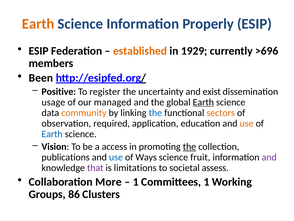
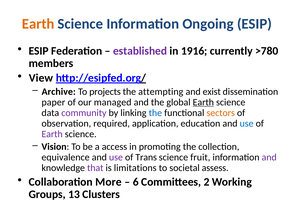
Properly: Properly -> Ongoing (208, 24)
established colour: orange -> purple (140, 51)
1929: 1929 -> 1916 (194, 51)
>696: >696 -> >780 (267, 51)
Been: Been -> View (41, 78)
Positive: Positive -> Archive (59, 91)
register: register -> projects (105, 91)
uncertainty: uncertainty -> attempting (161, 91)
usage: usage -> paper (53, 102)
community colour: orange -> purple (84, 113)
use colour: orange -> blue (247, 123)
Earth colour: blue -> purple (52, 134)
the underline: present -> none (190, 146)
publications: publications -> equivalence (66, 157)
use colour: blue -> purple (116, 157)
Ways: Ways -> Trans (146, 157)
1: 1 -> 6 (136, 182)
Committees 1: 1 -> 2 (207, 182)
86: 86 -> 13 (74, 194)
